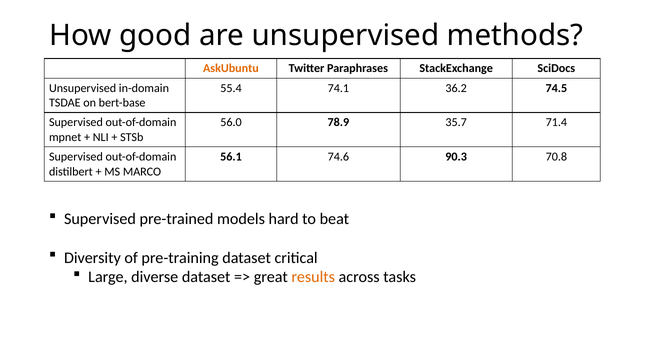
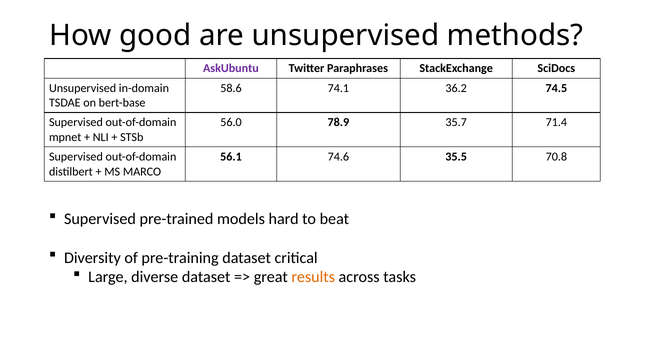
AskUbuntu colour: orange -> purple (231, 68)
55.4: 55.4 -> 58.6 (231, 88)
90.3: 90.3 -> 35.5 (456, 157)
